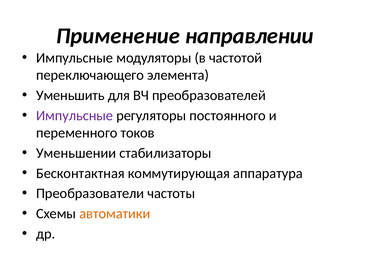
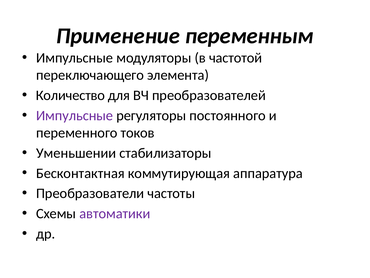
направлении: направлении -> переменным (249, 36)
Уменьшить: Уменьшить -> Количество (70, 95)
автоматики colour: orange -> purple (115, 213)
